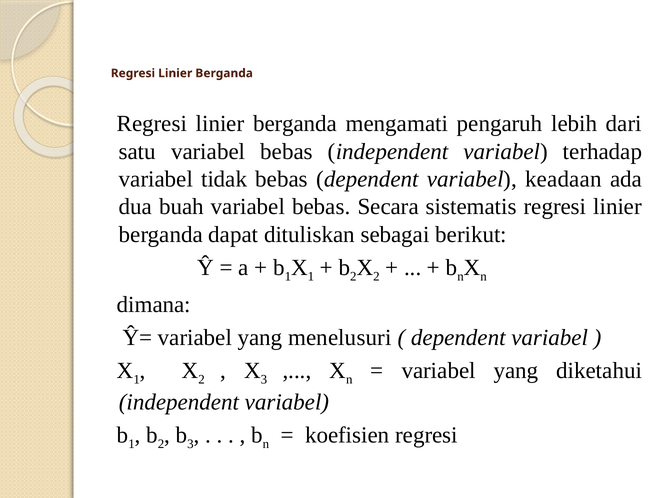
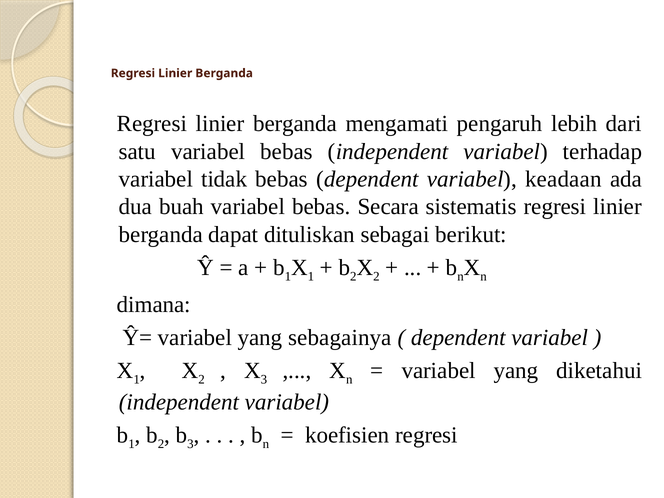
menelusuri: menelusuri -> sebagainya (340, 338)
